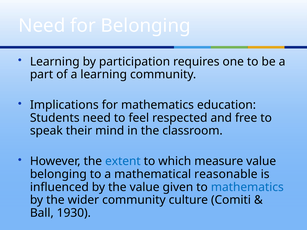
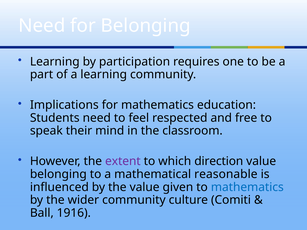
extent colour: blue -> purple (123, 161)
measure: measure -> direction (219, 161)
1930: 1930 -> 1916 (74, 213)
